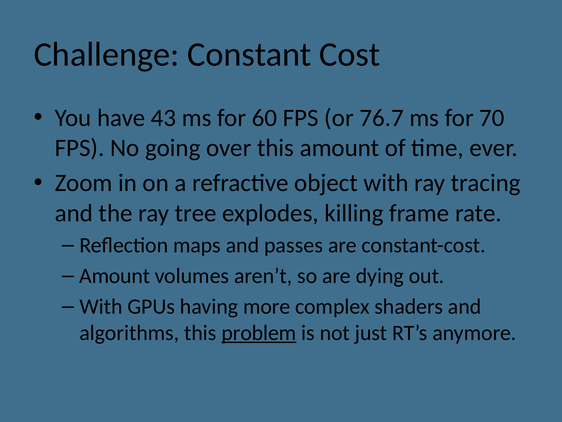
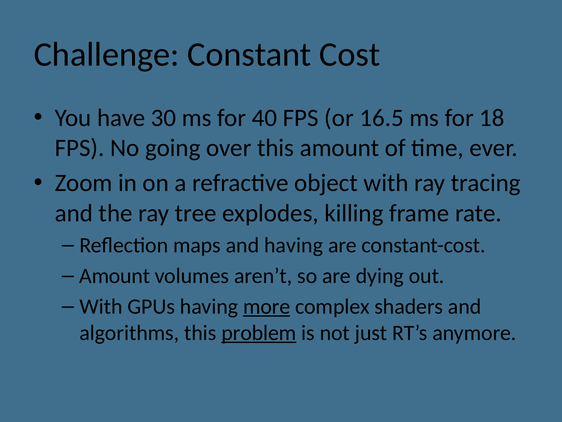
43: 43 -> 30 (163, 118)
60: 60 -> 40 (264, 118)
76.7: 76.7 -> 16.5 (382, 118)
70: 70 -> 18 (492, 118)
and passes: passes -> having (294, 245)
more underline: none -> present (267, 306)
